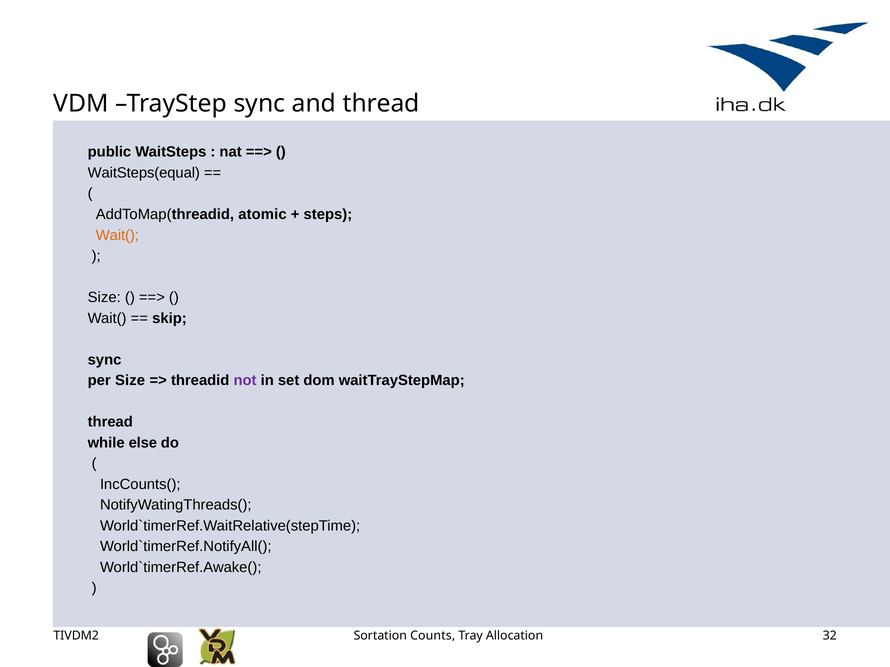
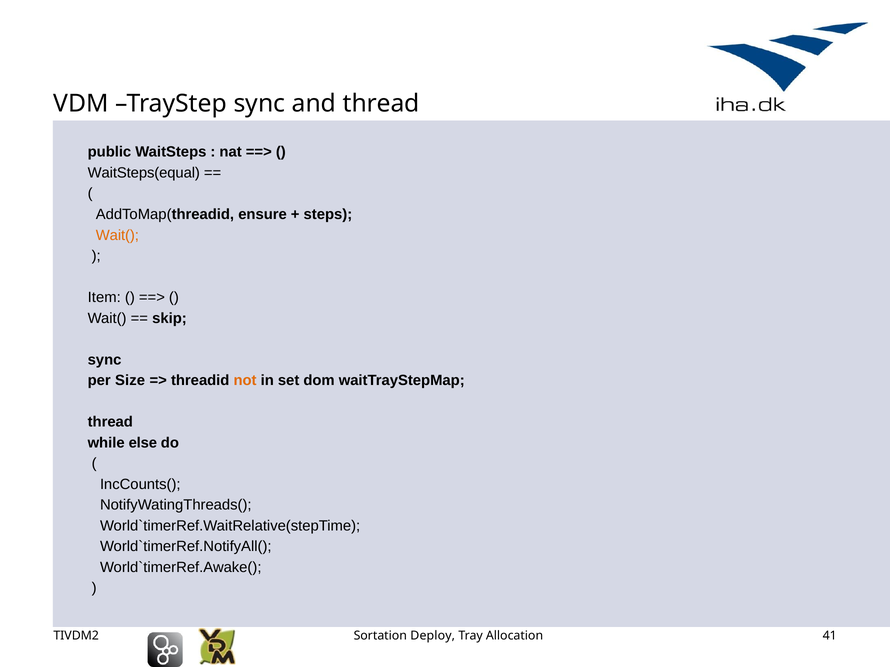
atomic: atomic -> ensure (263, 215)
Size: Size -> Item (104, 298)
not colour: purple -> orange (245, 381)
Counts: Counts -> Deploy (433, 636)
32: 32 -> 41 (830, 636)
